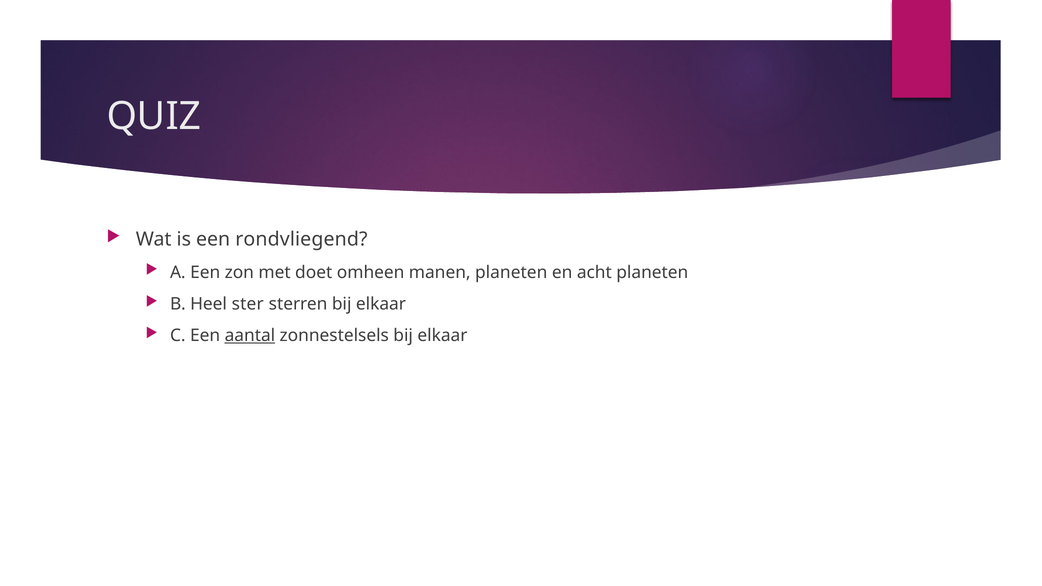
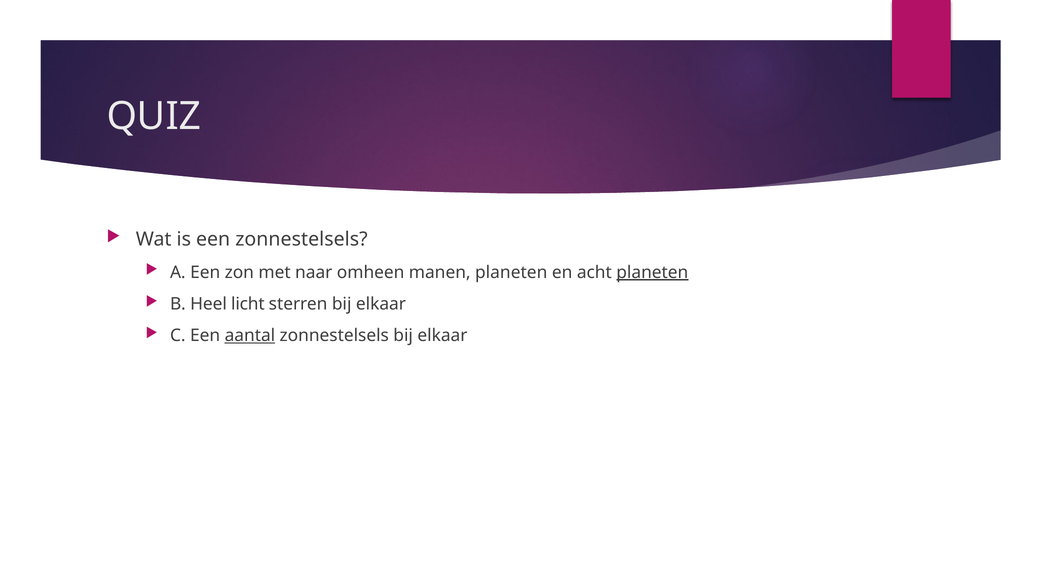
een rondvliegend: rondvliegend -> zonnestelsels (301, 240)
doet: doet -> naar (314, 272)
planeten underline: none -> present (652, 272)
ster: ster -> licht (248, 304)
